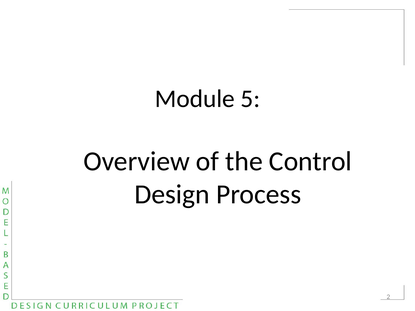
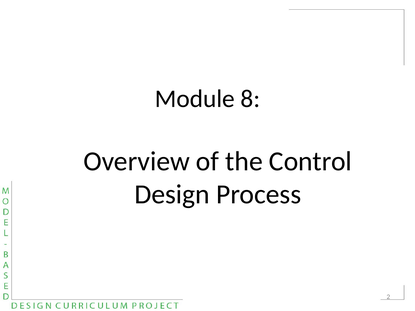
5: 5 -> 8 (250, 99)
